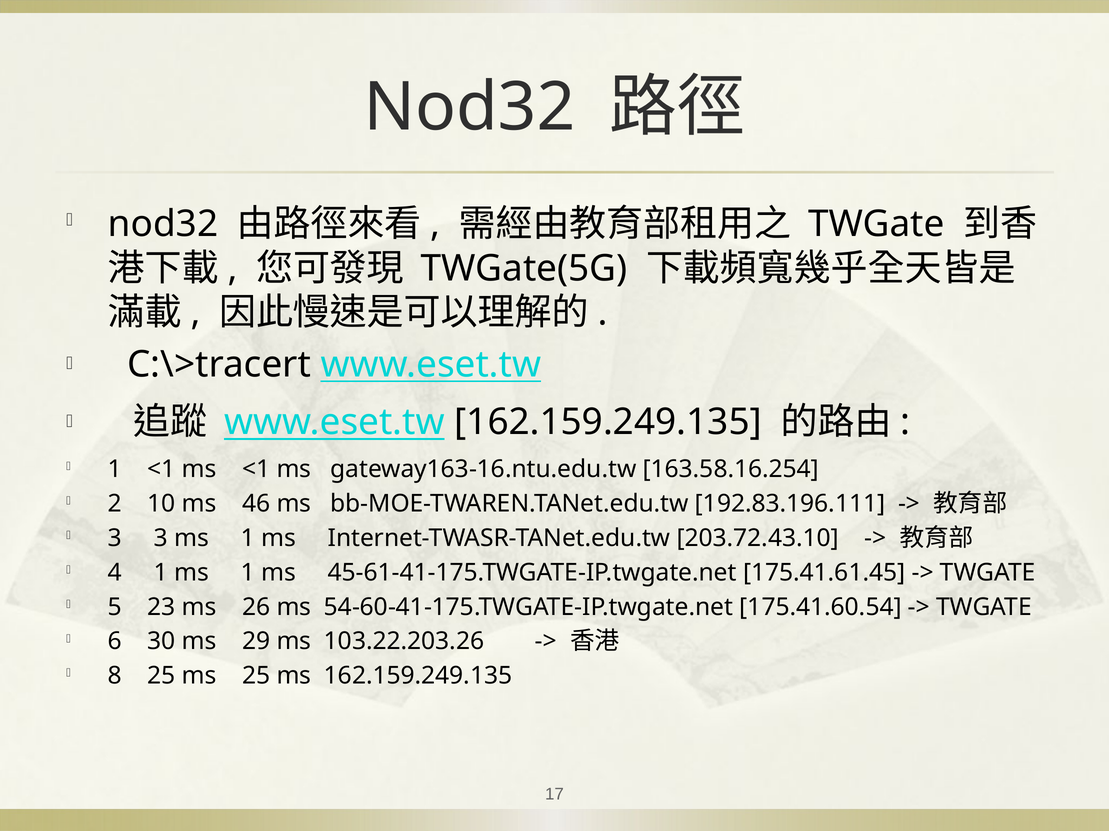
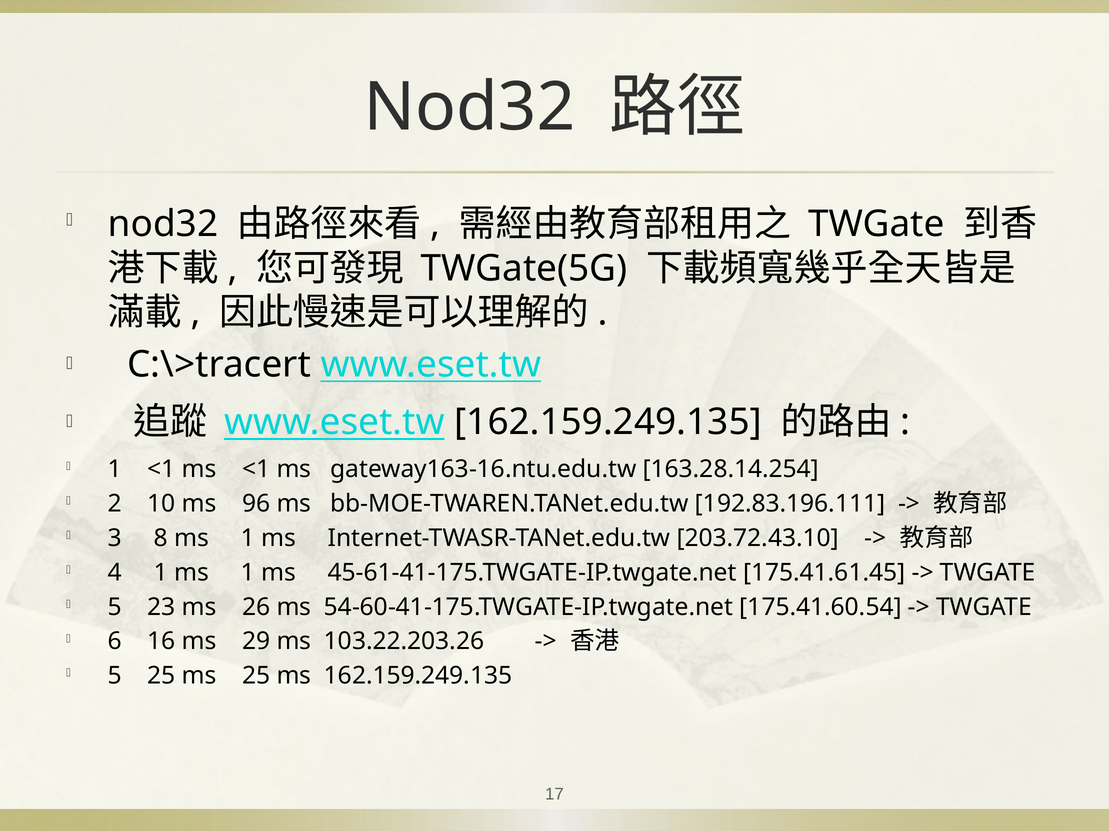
163.58.16.254: 163.58.16.254 -> 163.28.14.254 (731, 470)
46: 46 -> 96 (256, 504)
3 3: 3 -> 8 (161, 539)
30: 30 -> 16 (161, 642)
8: 8 -> 5 (115, 676)
